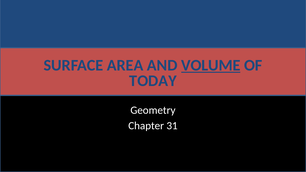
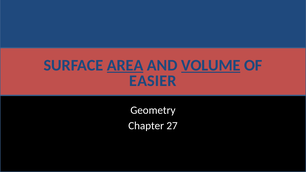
AREA underline: none -> present (125, 65)
TODAY: TODAY -> EASIER (153, 81)
31: 31 -> 27 (172, 126)
